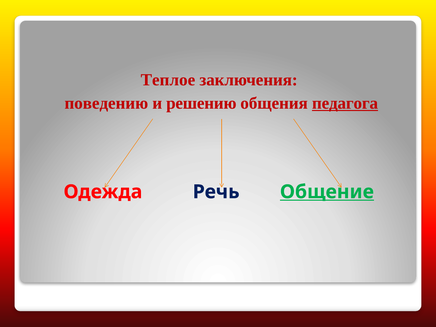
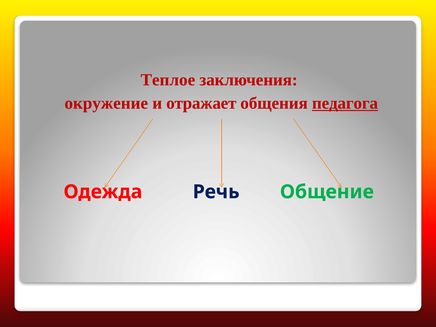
поведению: поведению -> окружение (106, 103)
решению: решению -> отражает (201, 103)
Общение underline: present -> none (327, 192)
